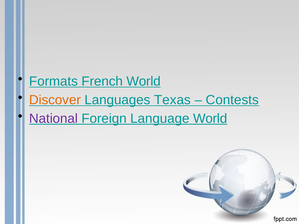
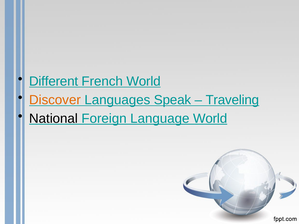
Formats: Formats -> Different (54, 81)
Texas: Texas -> Speak (173, 100)
Contests: Contests -> Traveling (232, 100)
National colour: purple -> black (54, 119)
